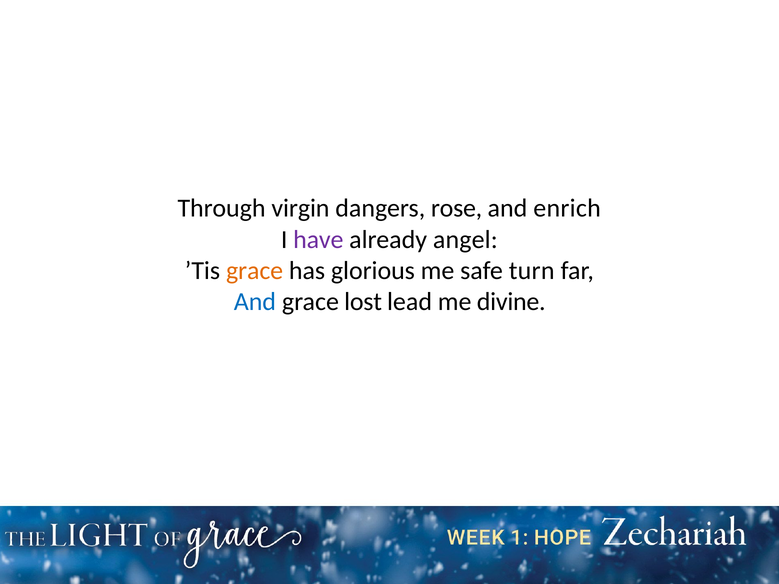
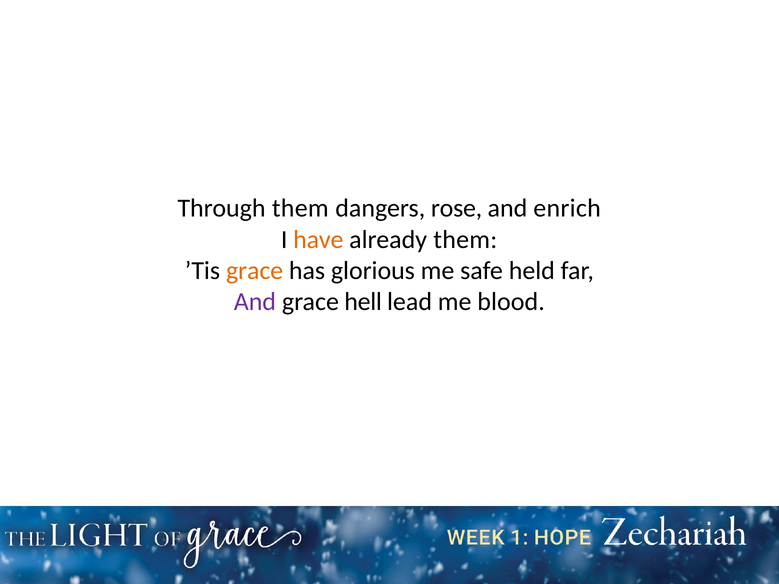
Through virgin: virgin -> them (300, 209)
have colour: purple -> orange (318, 240)
already angel: angel -> them (465, 240)
turn: turn -> held (532, 271)
And colour: blue -> purple (255, 302)
lost: lost -> hell (363, 302)
divine: divine -> blood (511, 302)
